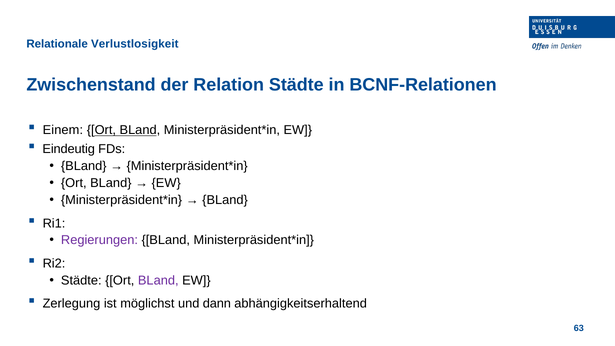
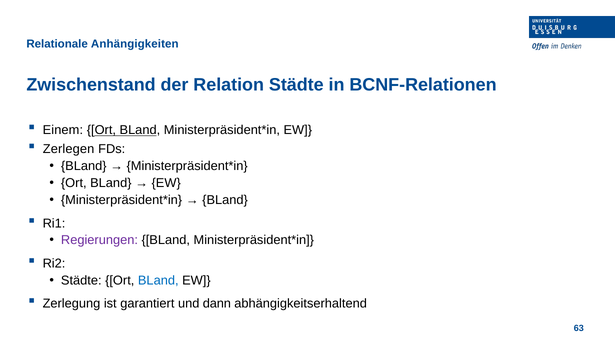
Verlustlosigkeit: Verlustlosigkeit -> Anhängigkeiten (135, 44)
Eindeutig: Eindeutig -> Zerlegen (69, 149)
BLand colour: purple -> blue (158, 280)
möglichst: möglichst -> garantiert (147, 304)
